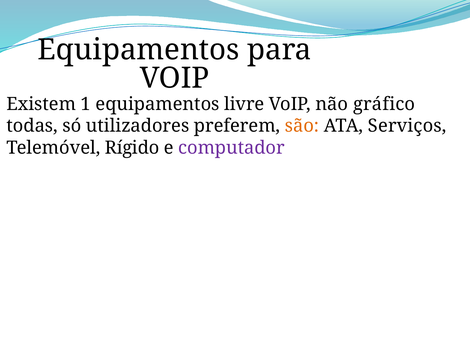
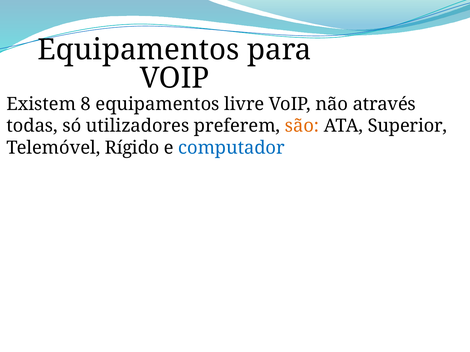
1: 1 -> 8 (86, 104)
gráfico: gráfico -> através (384, 104)
Serviços: Serviços -> Superior (407, 126)
computador colour: purple -> blue (231, 148)
